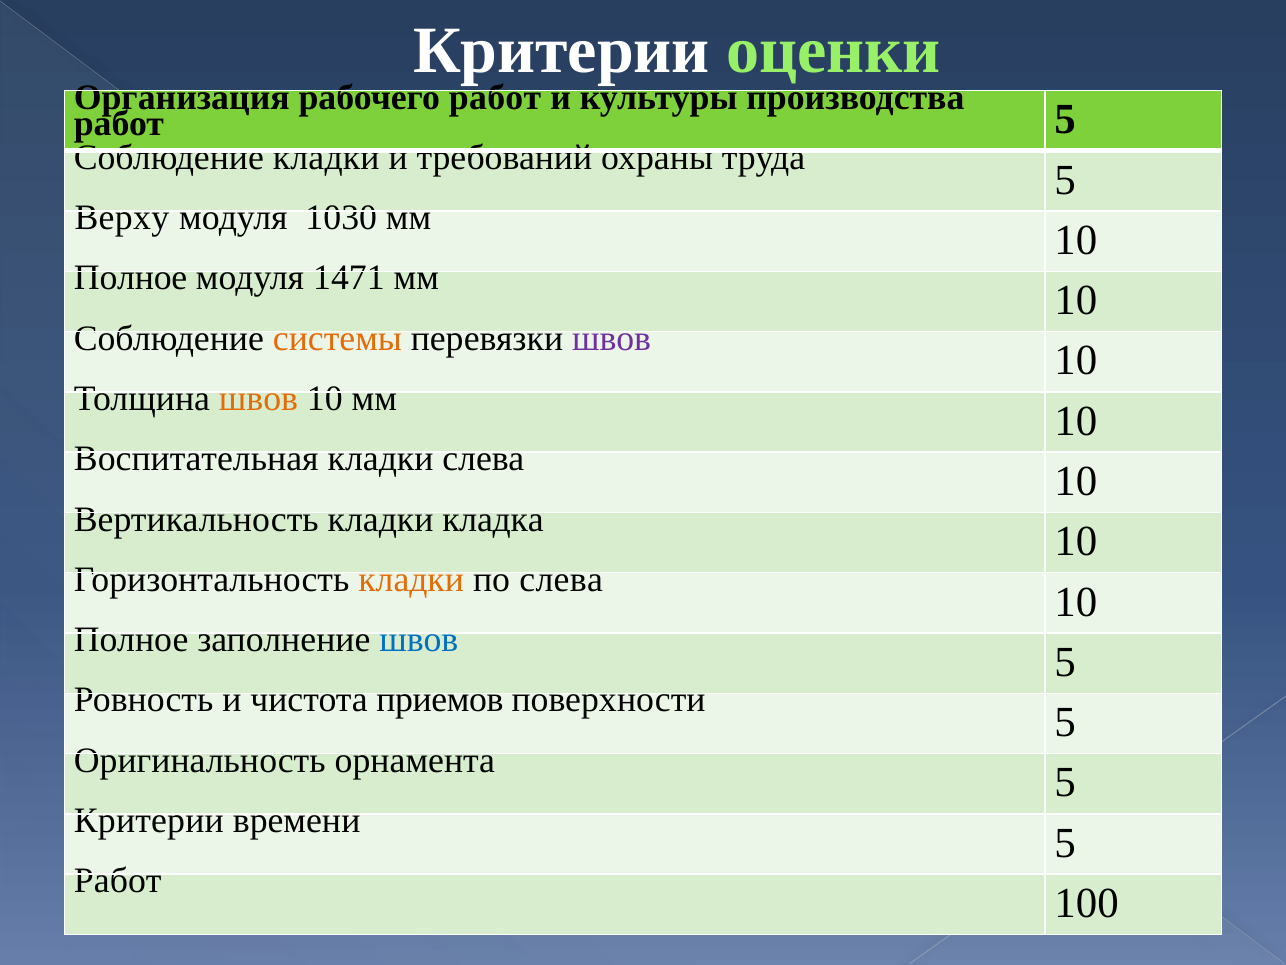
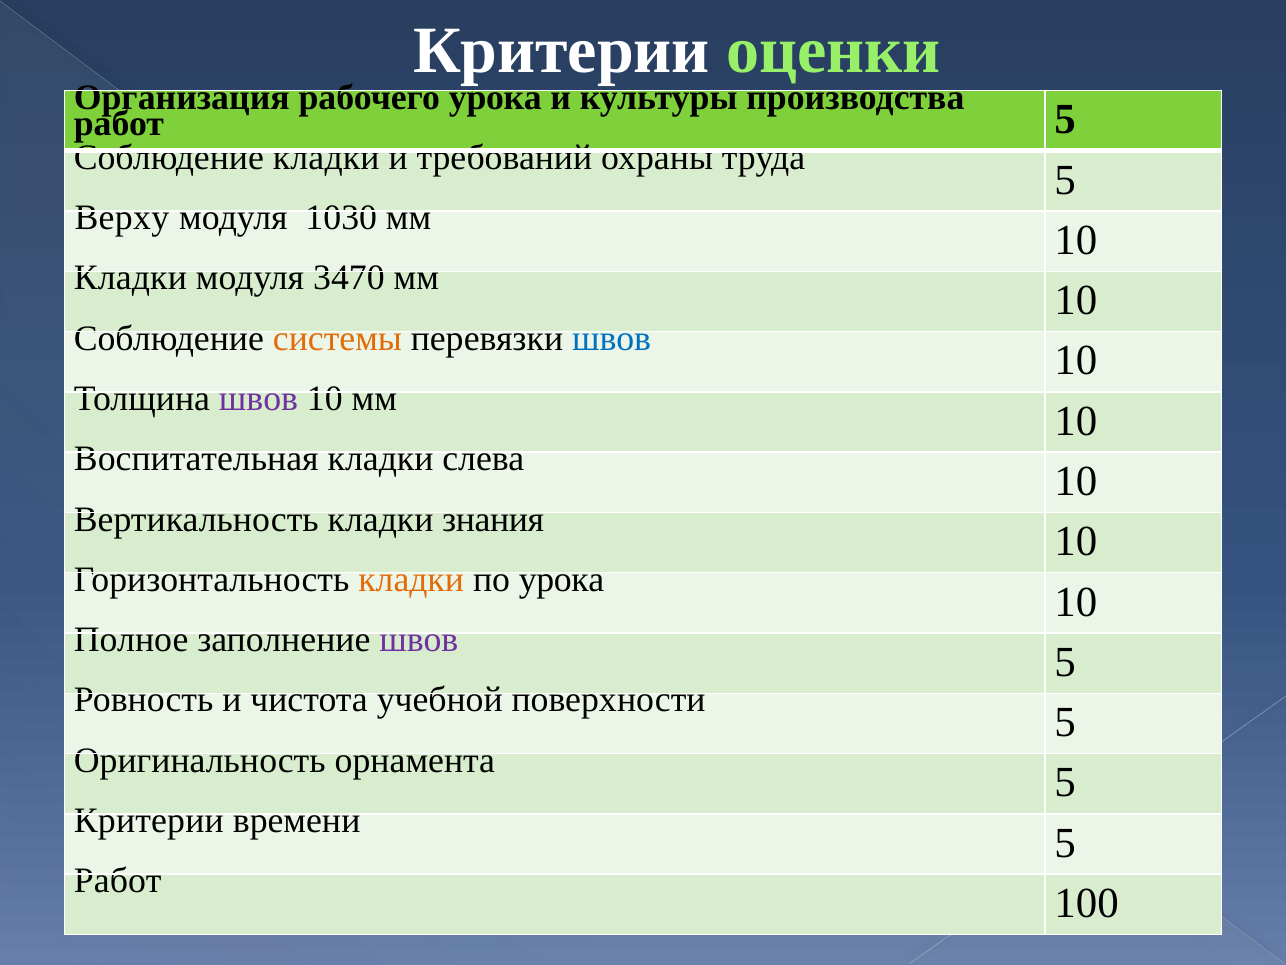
рабочего работ: работ -> урока (495, 97)
Полное: Полное -> Кладки (130, 278)
1471: 1471 -> 3470 (349, 278)
швов colour: purple -> blue (612, 338)
швов colour: orange -> purple (258, 398)
кладка: кладка -> знания (493, 519)
по слева: слева -> урока (562, 579)
швов colour: blue -> purple (419, 639)
приемов: приемов -> учебной (440, 700)
